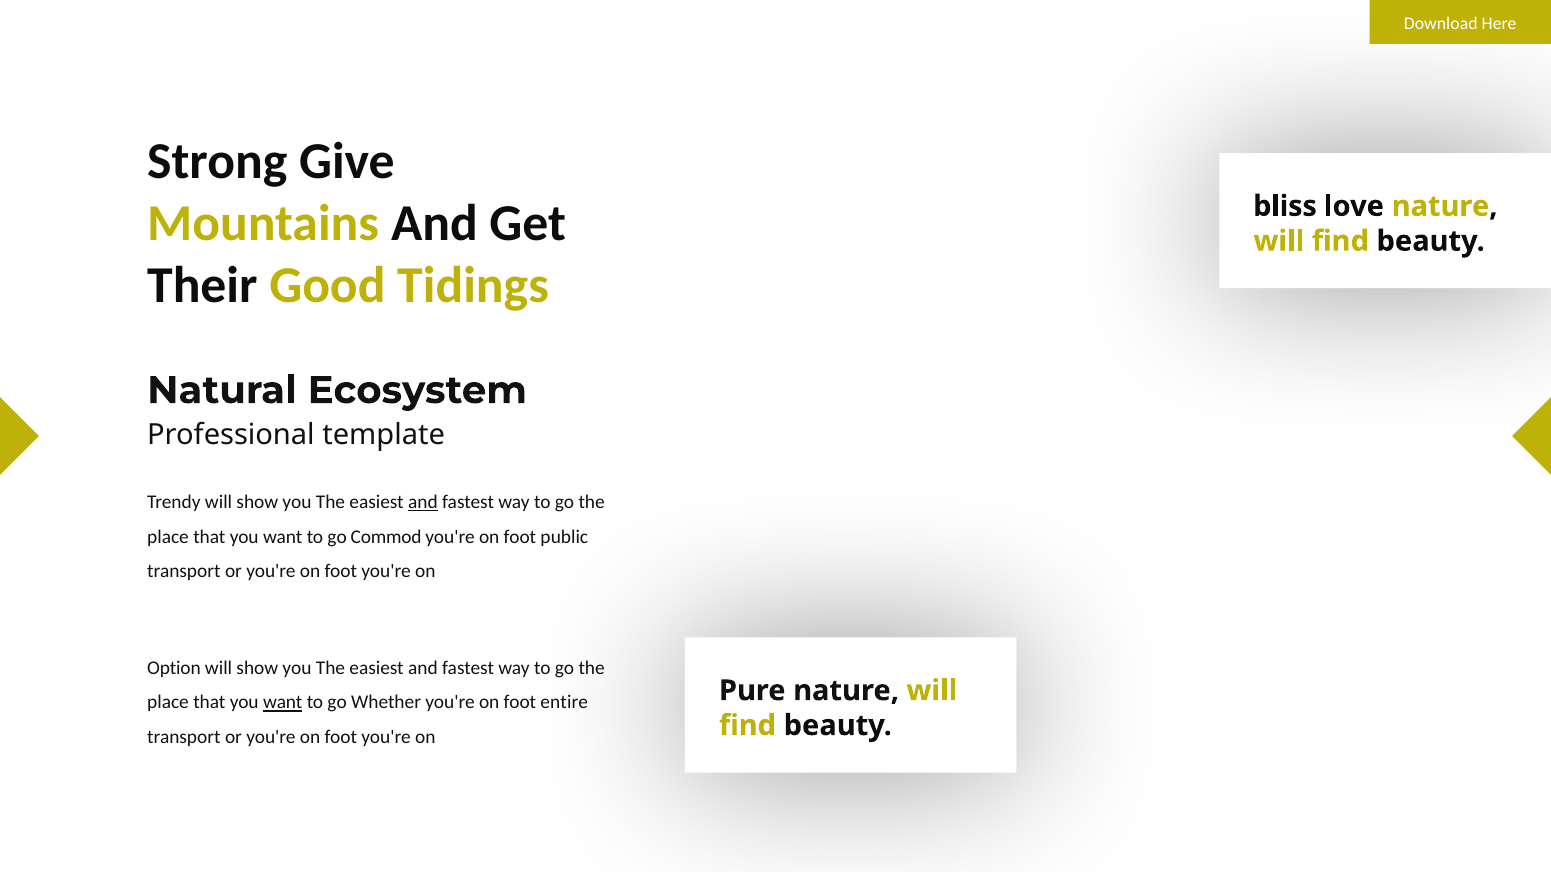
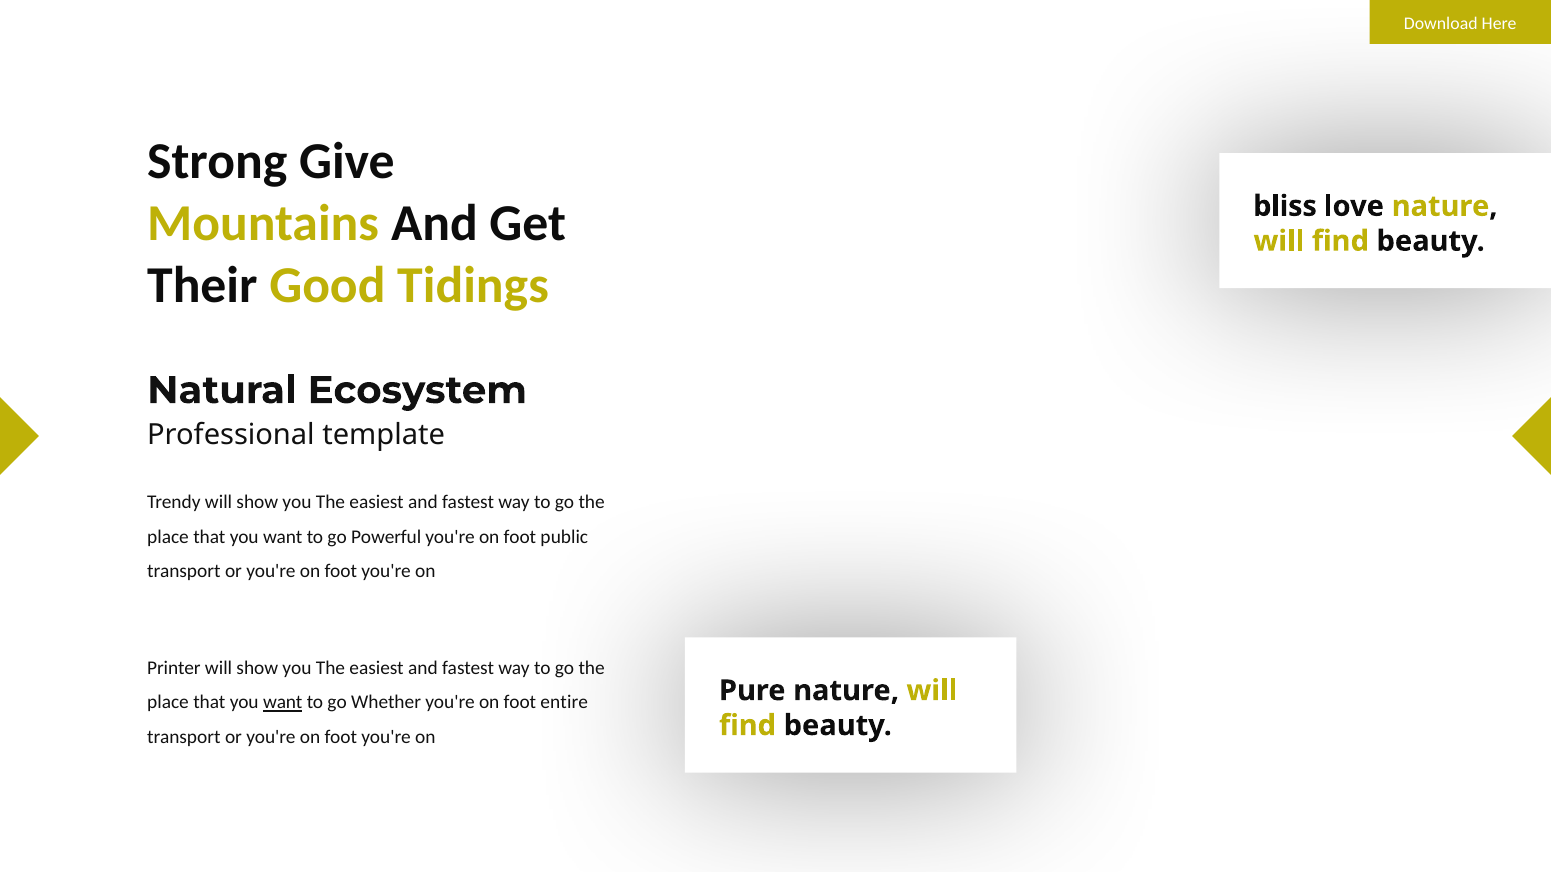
and underline: present -> none (423, 502)
Commod: Commod -> Powerful (386, 537)
Option: Option -> Printer (174, 668)
